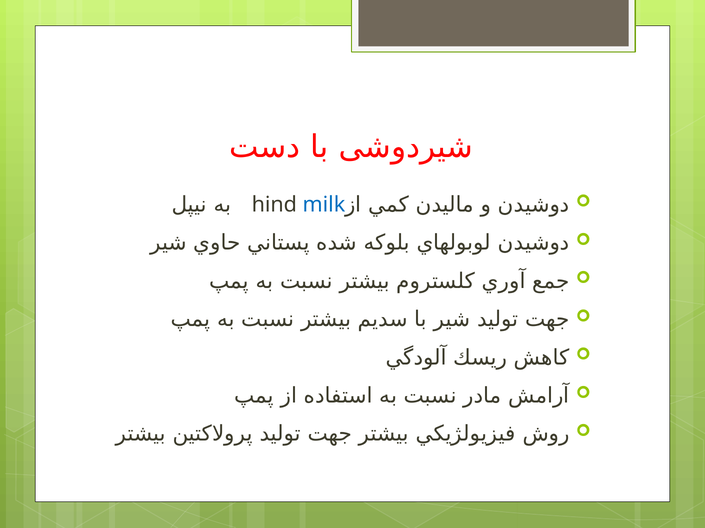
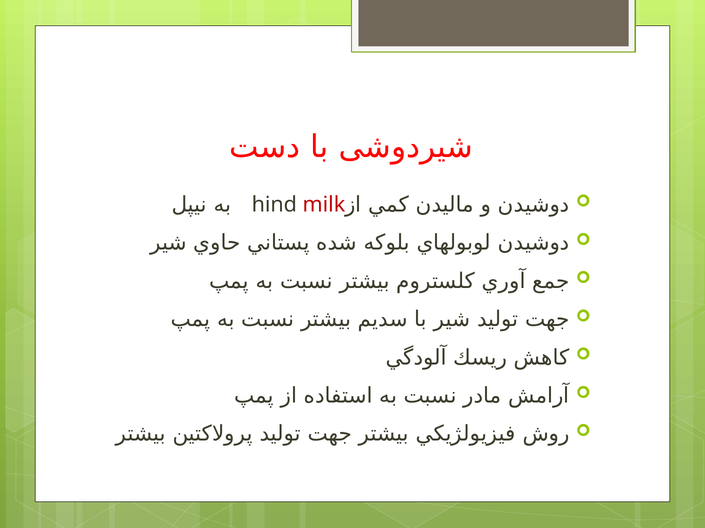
milk colour: blue -> red (324, 205)
